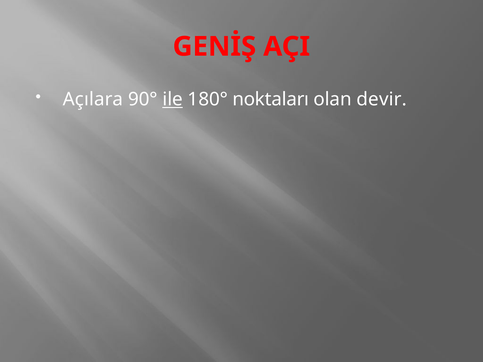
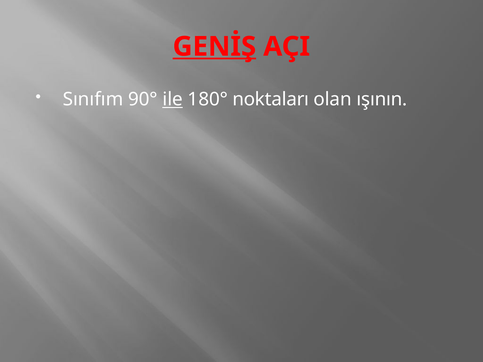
GENİŞ underline: none -> present (214, 47)
Açılara: Açılara -> Sınıfım (93, 99)
devir: devir -> ışının (382, 99)
